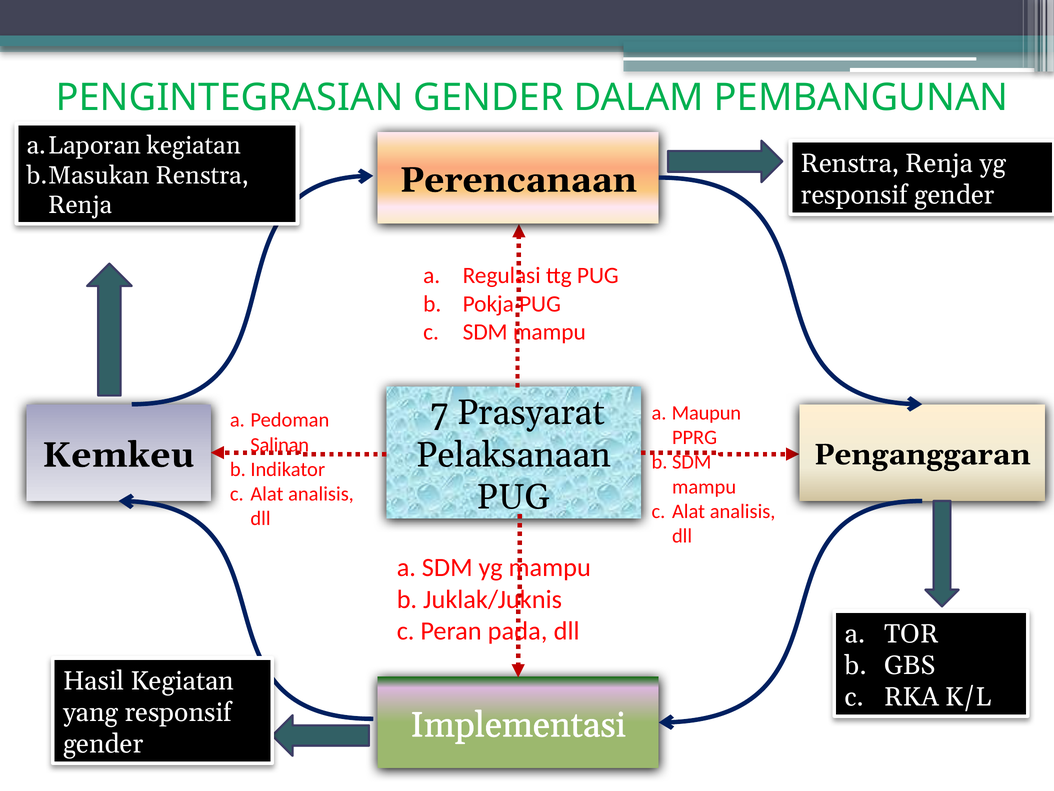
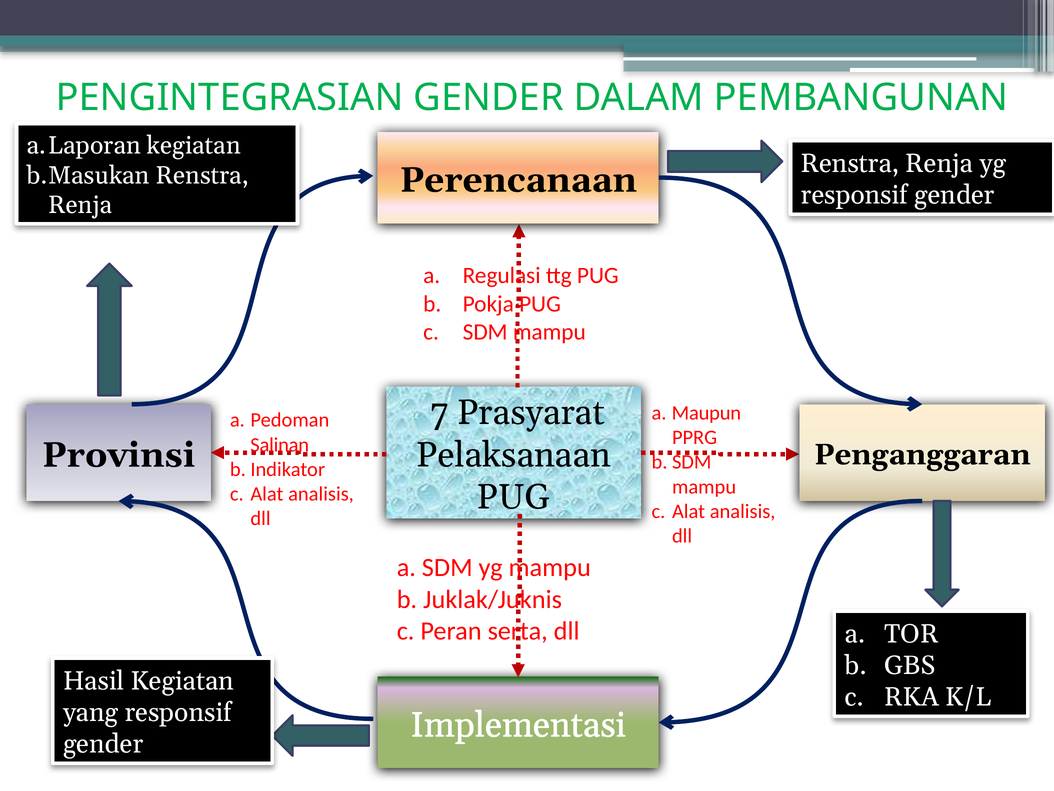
Kemkeu: Kemkeu -> Provinsi (119, 455)
pada: pada -> serta (518, 631)
